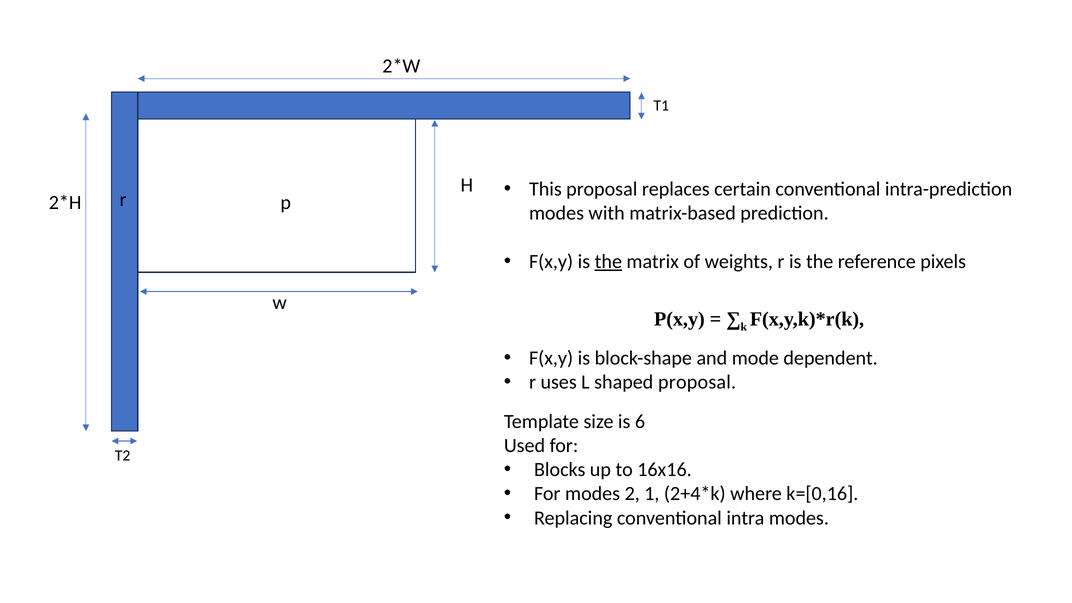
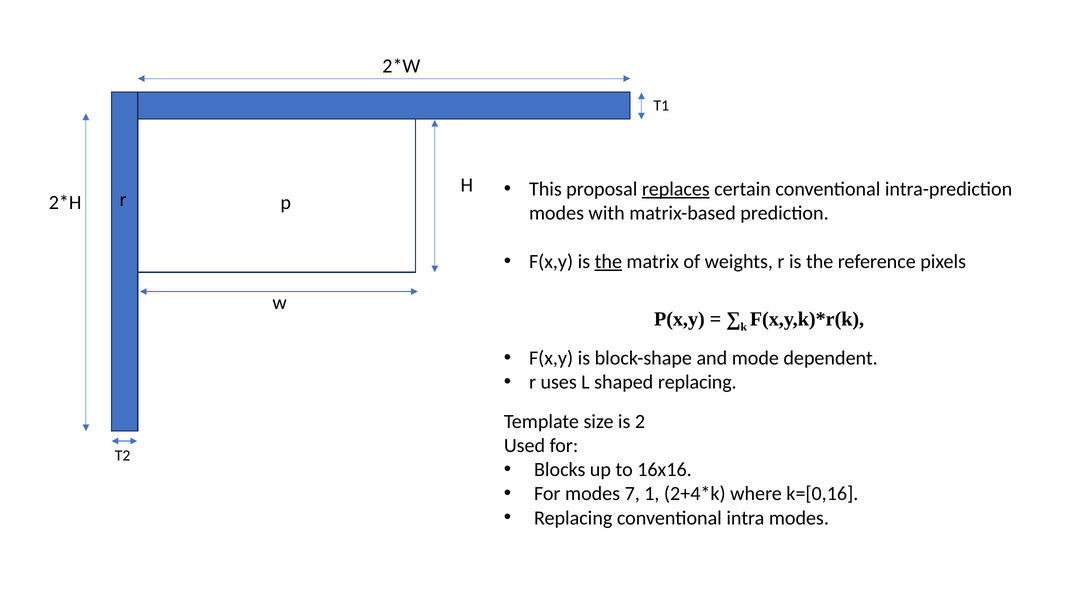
replaces underline: none -> present (676, 189)
shaped proposal: proposal -> replacing (697, 382)
6: 6 -> 2 (640, 421)
2: 2 -> 7 (632, 494)
